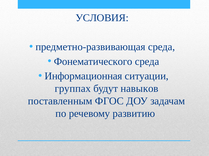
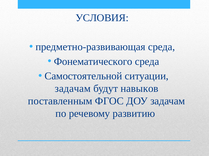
Информационная: Информационная -> Самостоятельной (83, 76)
группах: группах -> задачам (73, 89)
